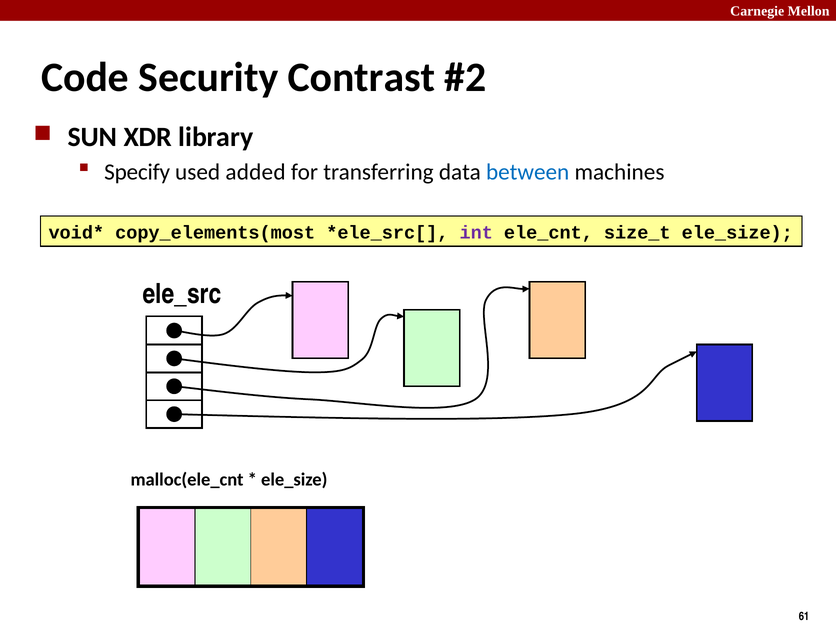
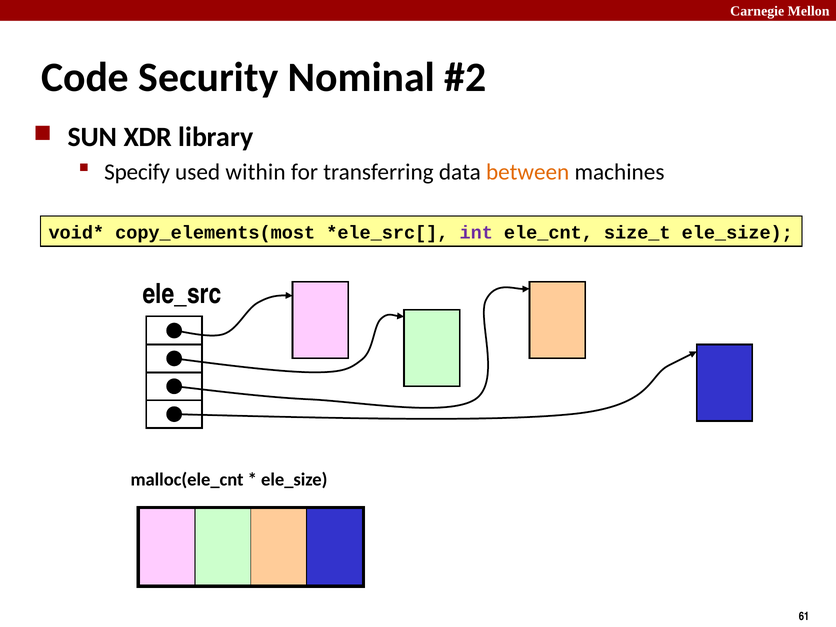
Contrast: Contrast -> Nominal (361, 78)
added: added -> within (256, 172)
between colour: blue -> orange (528, 172)
